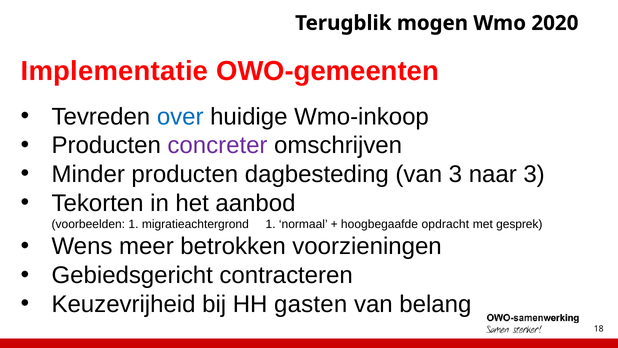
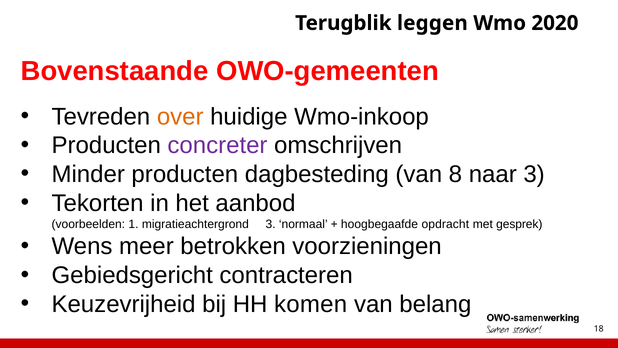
mogen: mogen -> leggen (432, 23)
Implementatie: Implementatie -> Bovenstaande (115, 71)
over colour: blue -> orange (180, 116)
van 3: 3 -> 8 (455, 174)
migratieachtergrond 1: 1 -> 3 (271, 224)
gasten: gasten -> komen (311, 304)
